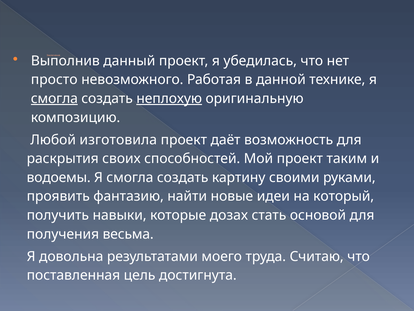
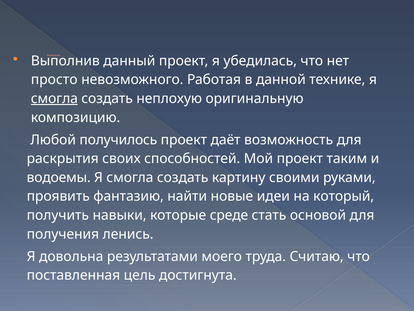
неплохую underline: present -> none (169, 98)
изготовила: изготовила -> получилось (118, 140)
дозах: дозах -> среде (229, 215)
весьма: весьма -> ленись (128, 234)
